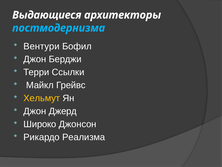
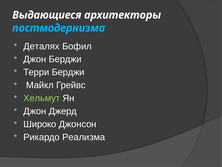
Вентури: Вентури -> Деталях (42, 46)
Терри Ссылки: Ссылки -> Берджи (68, 72)
Хельмут colour: yellow -> light green (42, 98)
